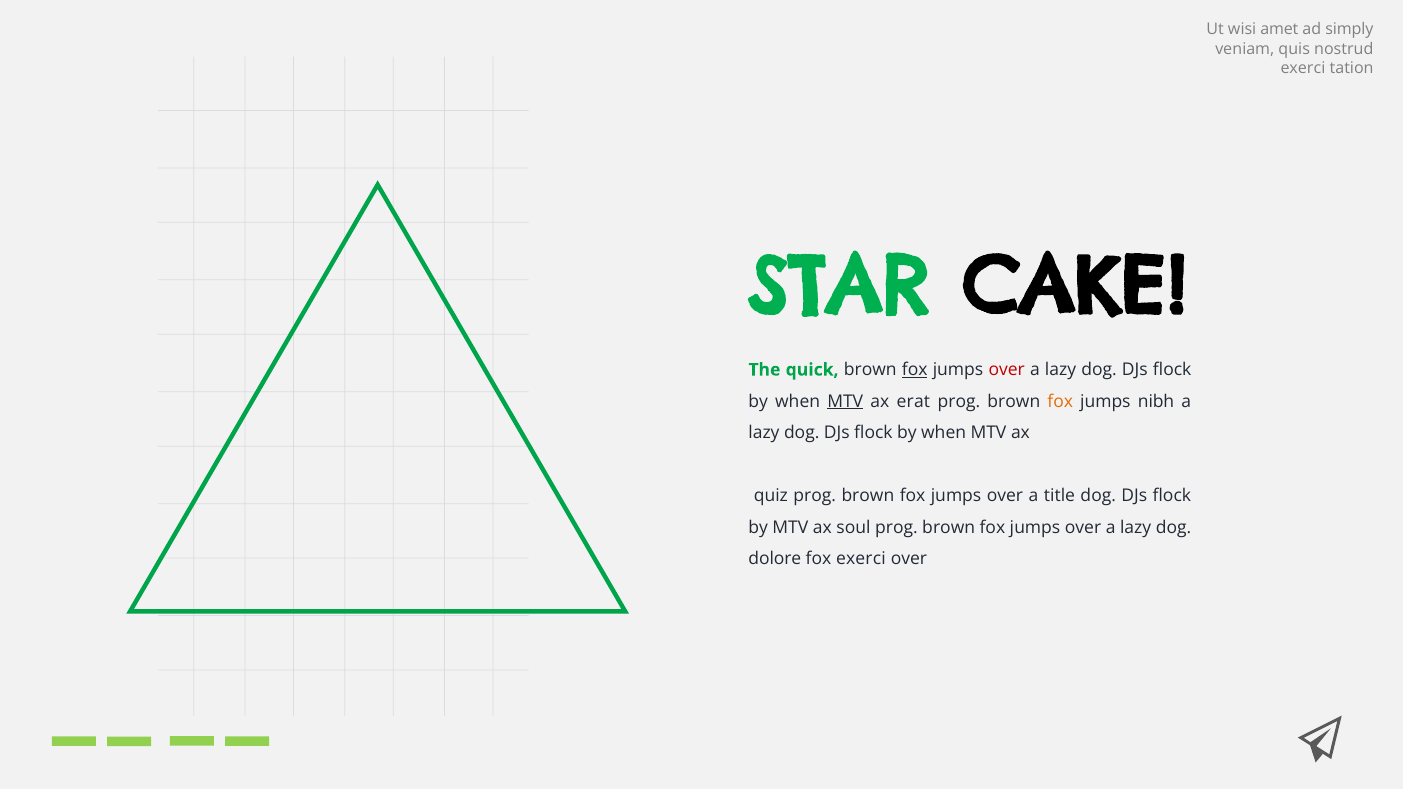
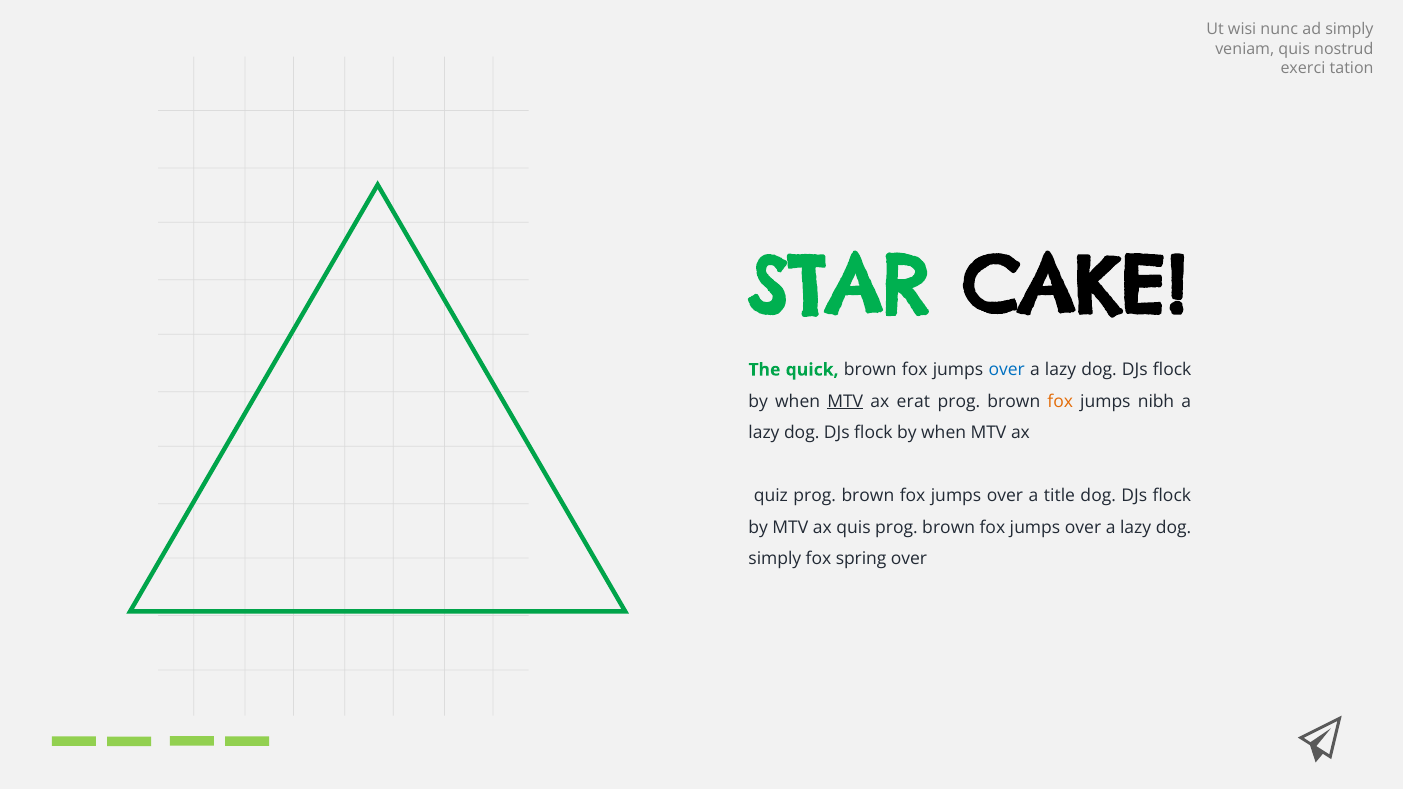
amet: amet -> nunc (1279, 30)
fox underline: present -> none (915, 370)
over colour: red -> blue (1007, 370)
ax soul: soul -> quis (854, 528)
dolore: dolore -> simply (775, 559)
fox exerci: exerci -> spring (861, 559)
